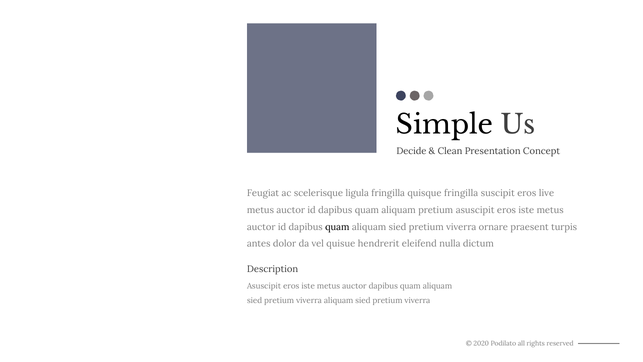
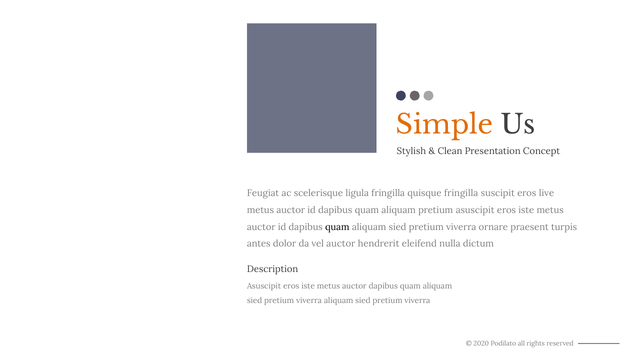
Simple colour: black -> orange (445, 125)
Decide: Decide -> Stylish (411, 151)
vel quisue: quisue -> auctor (341, 244)
